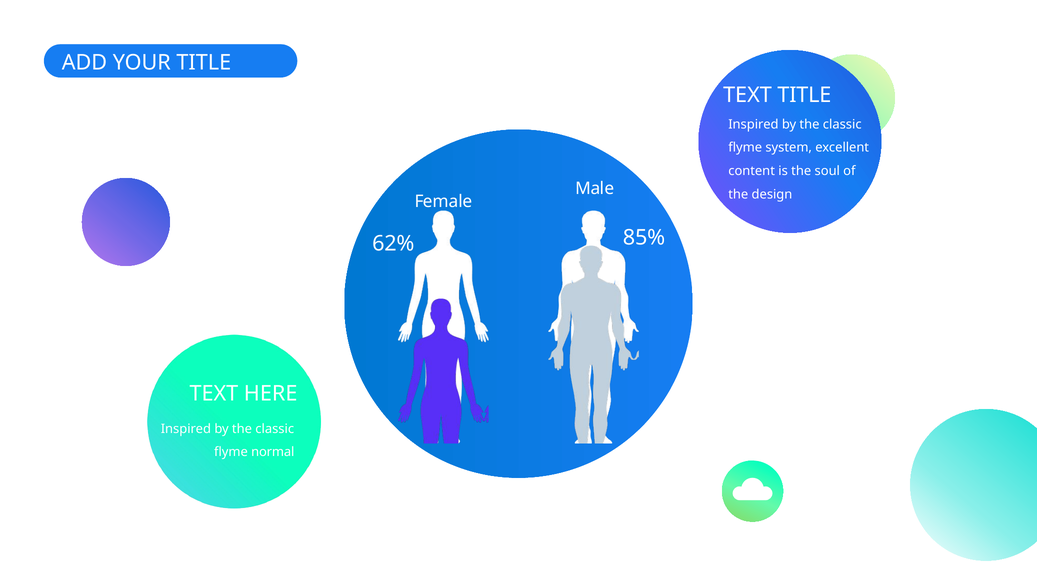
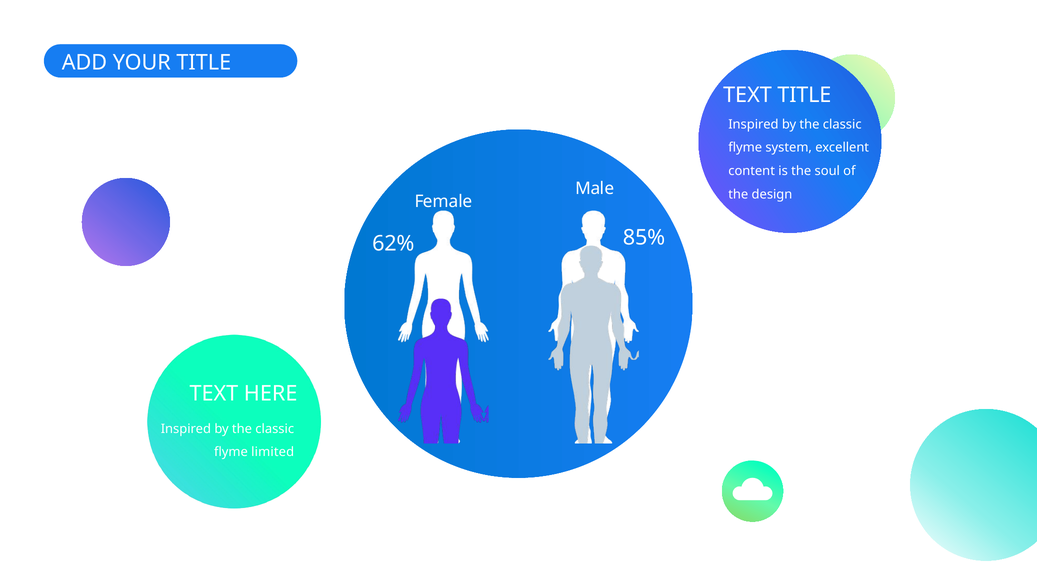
normal: normal -> limited (273, 452)
